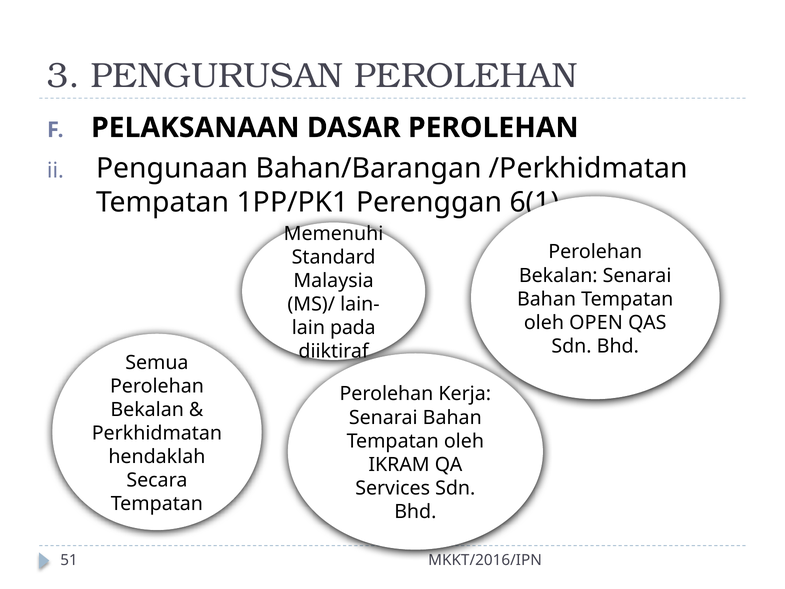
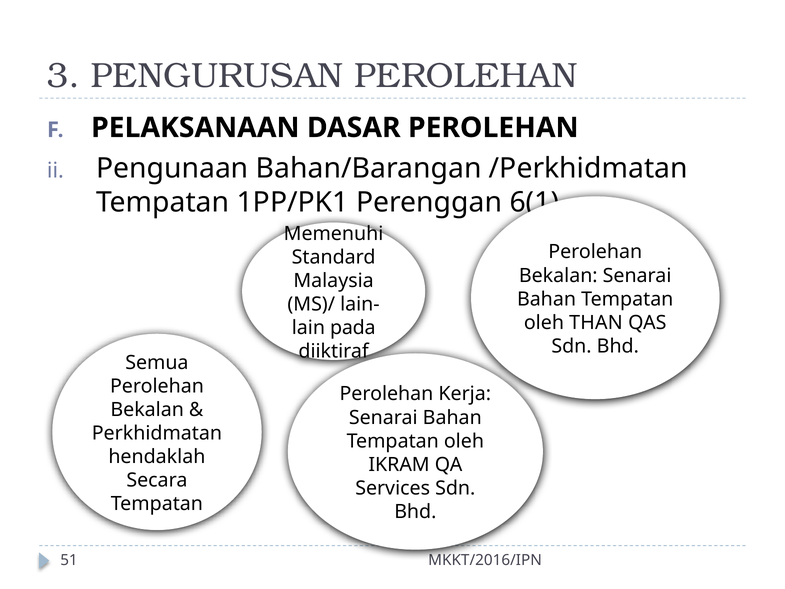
OPEN: OPEN -> THAN (596, 323)
